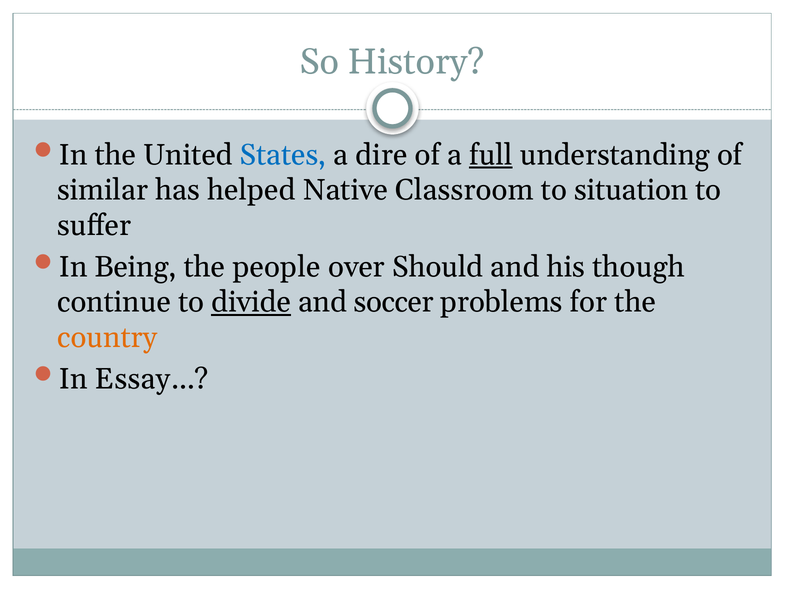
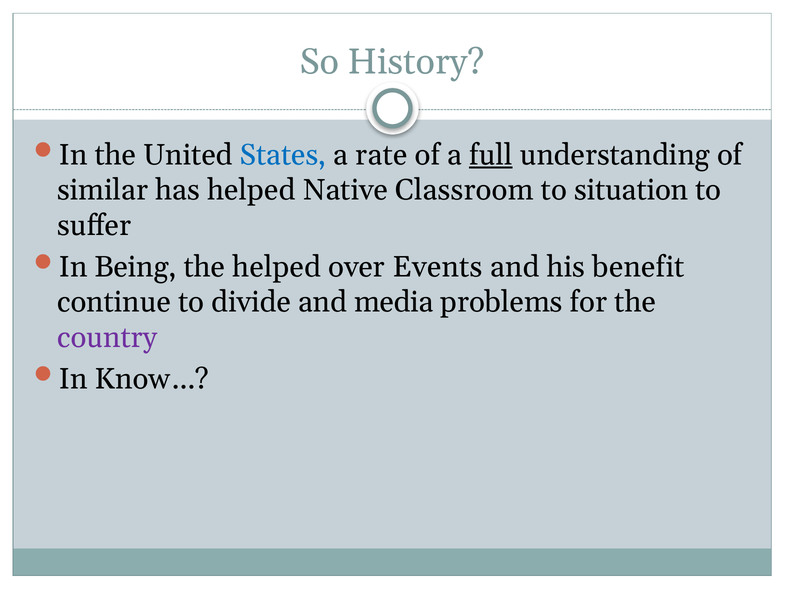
dire: dire -> rate (381, 155)
the people: people -> helped (277, 267)
Should: Should -> Events (438, 267)
though: though -> benefit (638, 267)
divide underline: present -> none (251, 302)
soccer: soccer -> media (394, 302)
country colour: orange -> purple (107, 337)
Essay…: Essay… -> Know… (152, 379)
